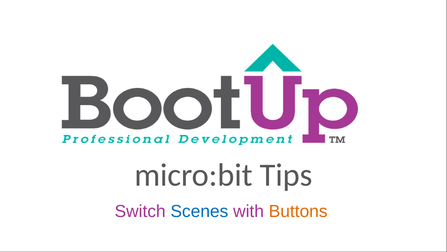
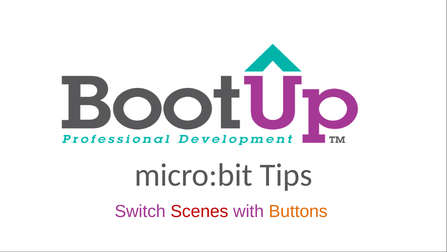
Scenes colour: blue -> red (199, 211)
